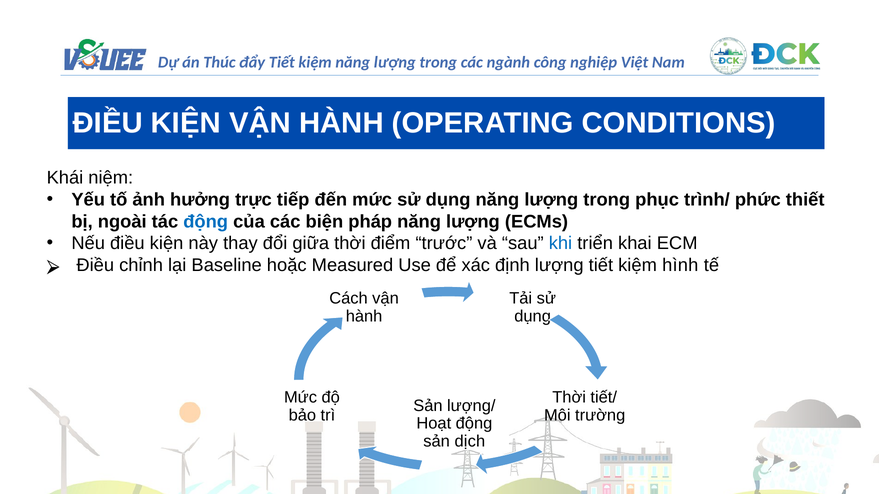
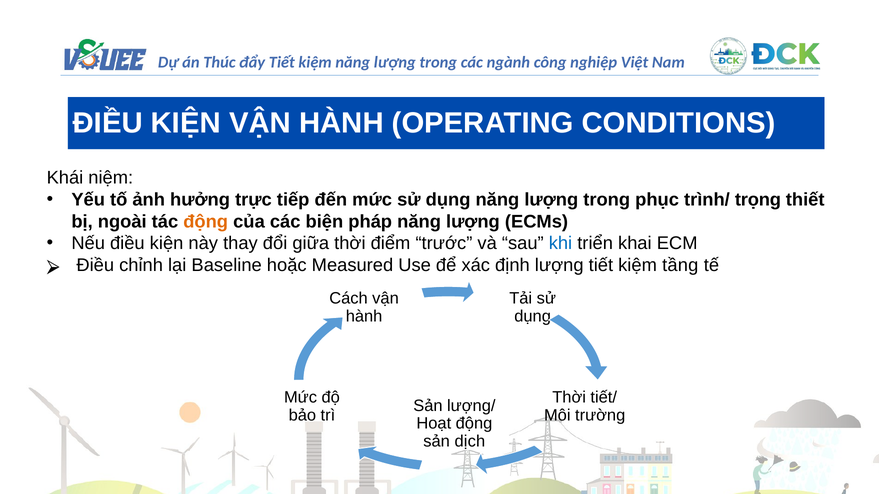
phức: phức -> trọng (758, 200)
động colour: blue -> orange (206, 222)
hình: hình -> tầng (680, 266)
